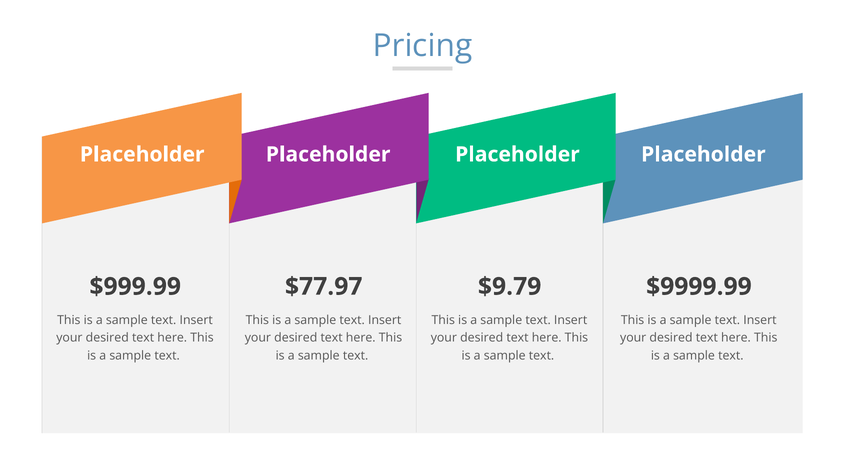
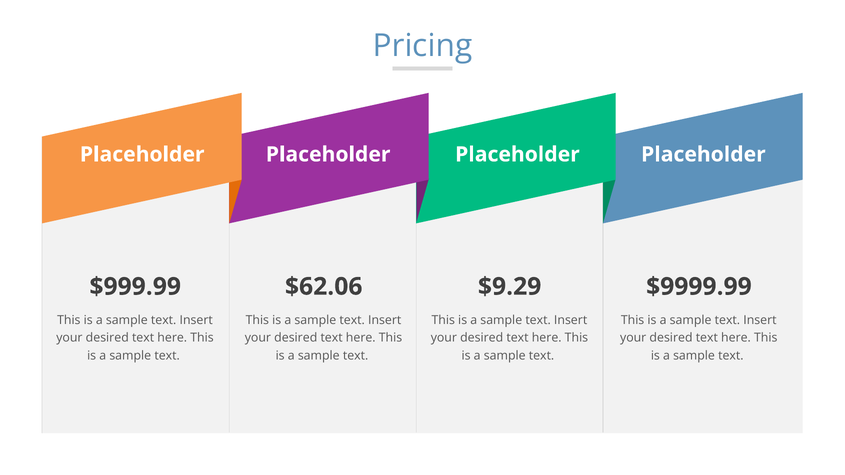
$77.97: $77.97 -> $62.06 (324, 287)
$9.79: $9.79 -> $9.29 (510, 287)
